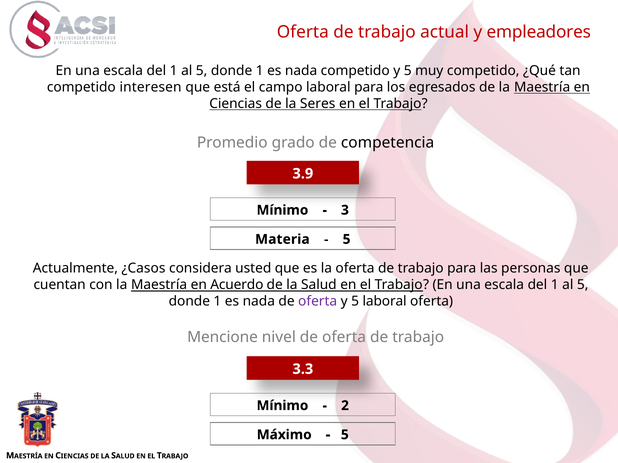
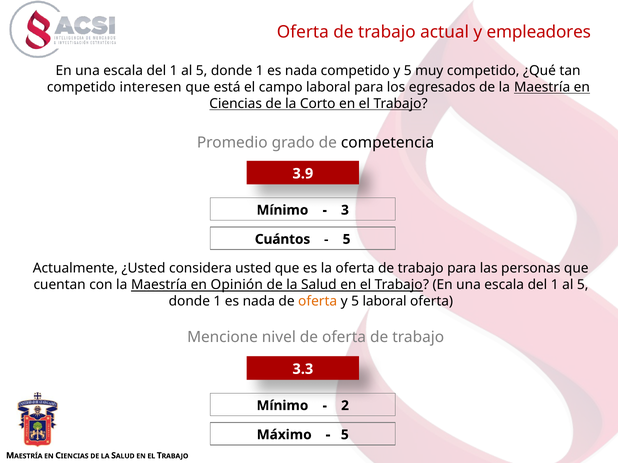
Seres: Seres -> Corto (318, 104)
Materia: Materia -> Cuántos (283, 240)
¿Casos: ¿Casos -> ¿Usted (143, 269)
Acuerdo: Acuerdo -> Opinión (237, 285)
oferta colour: purple -> orange (318, 302)
